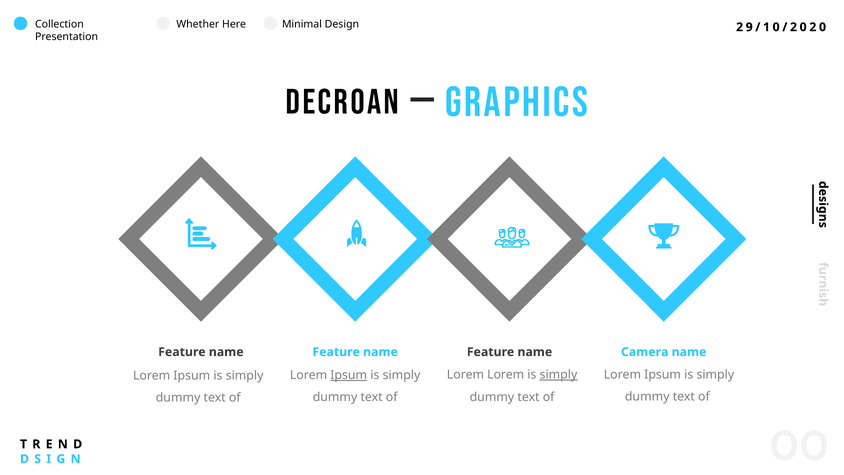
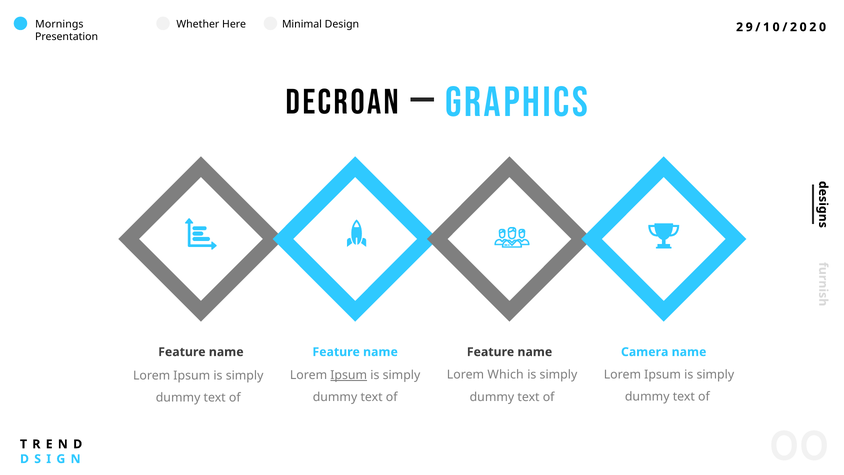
Collection: Collection -> Mornings (59, 24)
Lorem Lorem: Lorem -> Which (506, 375)
simply underline: present -> none (558, 375)
